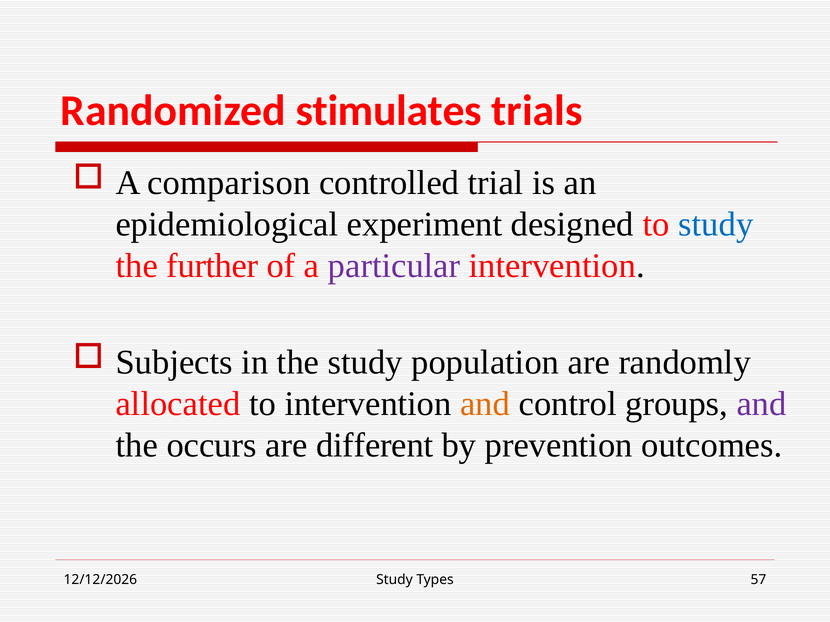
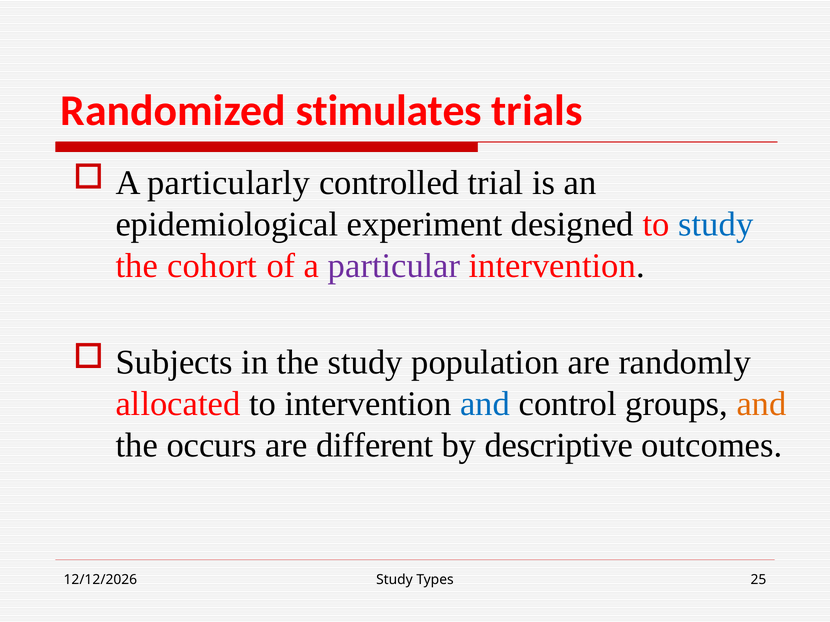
comparison: comparison -> particularly (229, 183)
further: further -> cohort (212, 266)
and colour: orange -> blue (485, 404)
and colour: purple -> orange (761, 404)
prevention: prevention -> descriptive (559, 446)
57: 57 -> 25 (758, 580)
